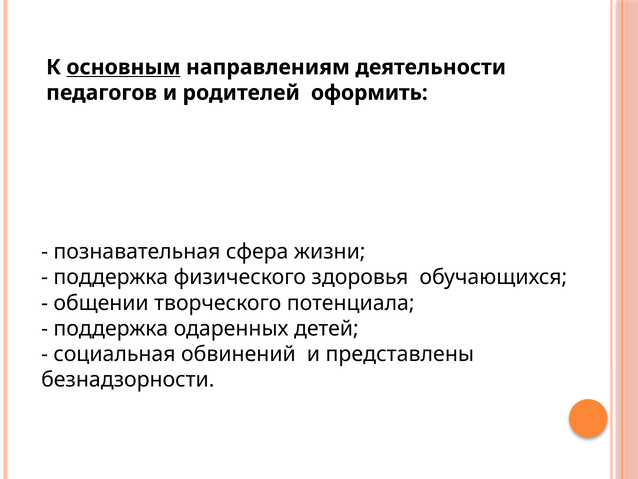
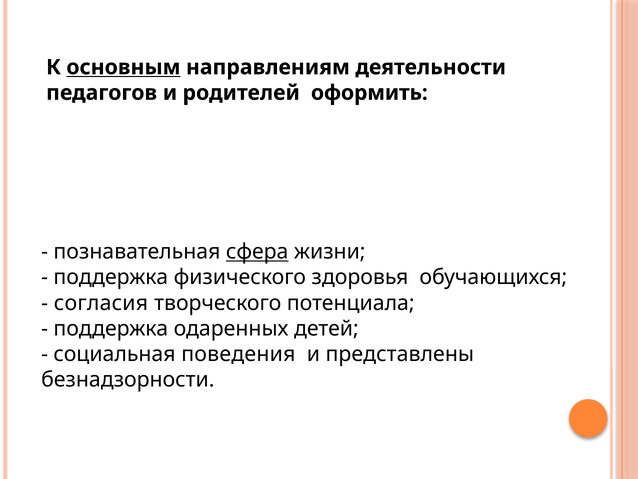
сфера underline: none -> present (257, 252)
общении: общении -> согласия (101, 303)
обвинений: обвинений -> поведения (238, 354)
